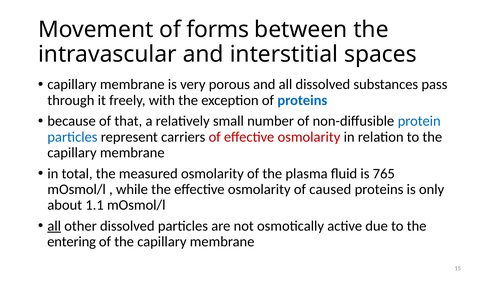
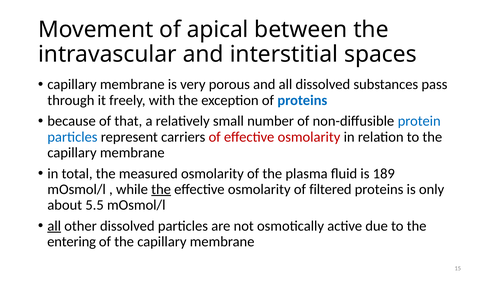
forms: forms -> apical (218, 30)
765: 765 -> 189 (384, 173)
the underline: none -> present (161, 189)
caused: caused -> filtered (330, 189)
1.1: 1.1 -> 5.5 (95, 205)
